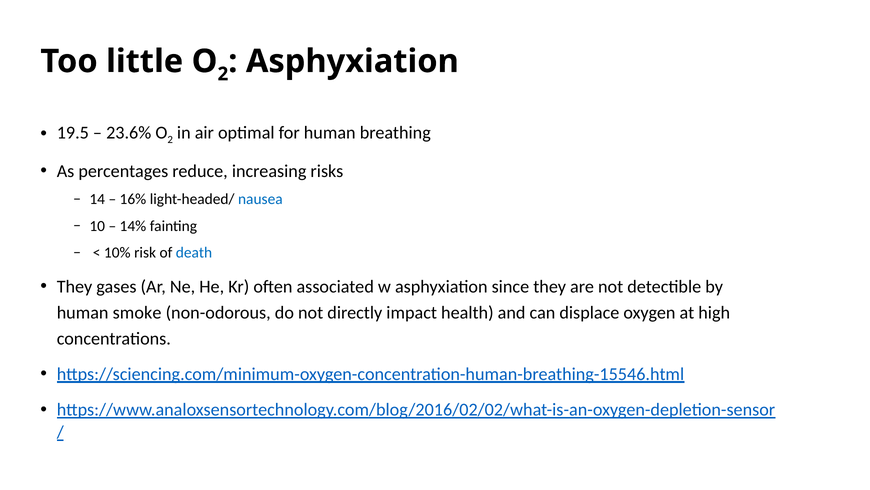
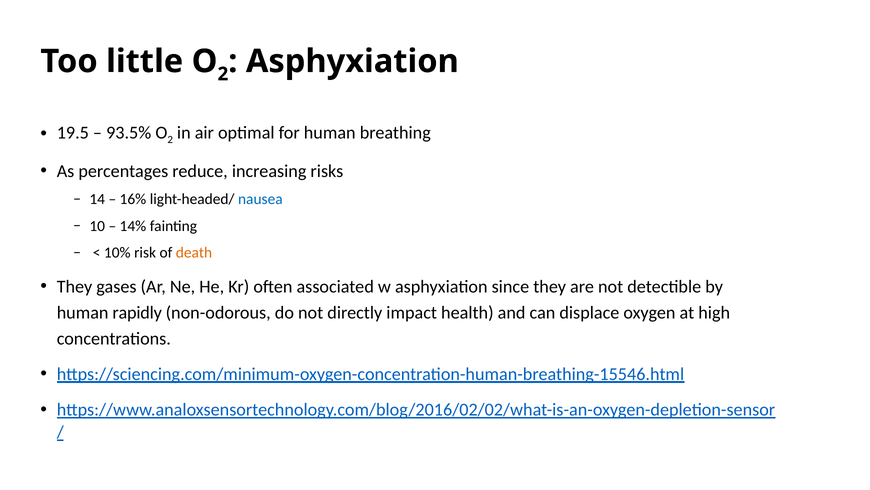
23.6%: 23.6% -> 93.5% (129, 132)
death colour: blue -> orange (194, 252)
smoke: smoke -> rapidly (137, 312)
